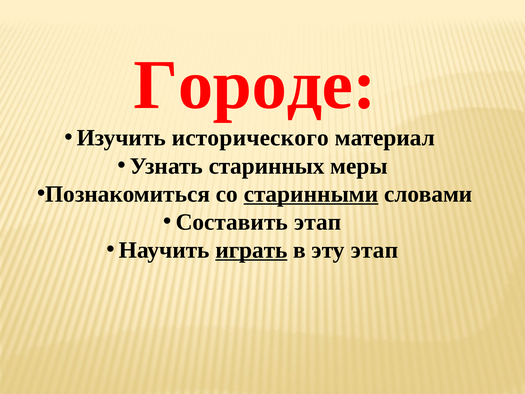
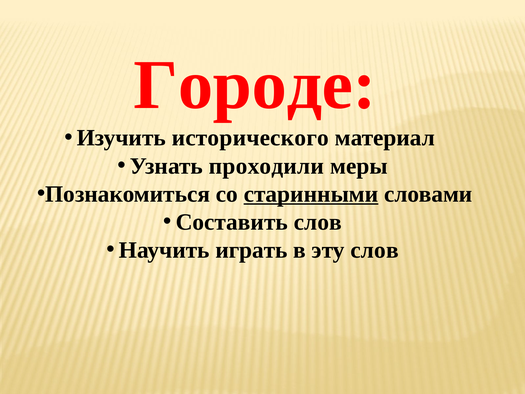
старинных: старинных -> проходили (266, 166)
Составить этап: этап -> слов (318, 222)
играть underline: present -> none (251, 250)
эту этап: этап -> слов (375, 250)
